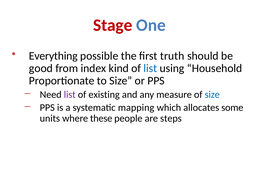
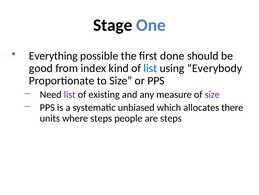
Stage colour: red -> black (113, 25)
truth: truth -> done (172, 56)
Household: Household -> Everybody (215, 68)
size colour: blue -> purple (212, 94)
mapping: mapping -> unbiased (136, 107)
some: some -> there (232, 107)
where these: these -> steps (101, 118)
